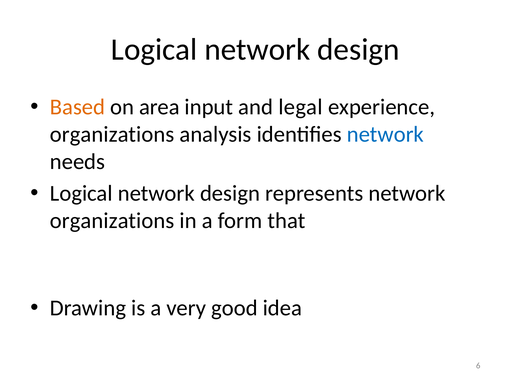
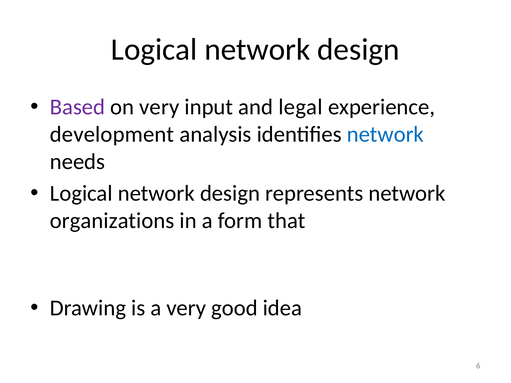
Based colour: orange -> purple (77, 107)
on area: area -> very (159, 107)
organizations: organizations -> development (112, 134)
